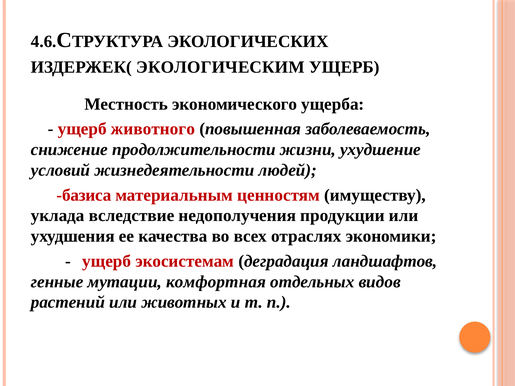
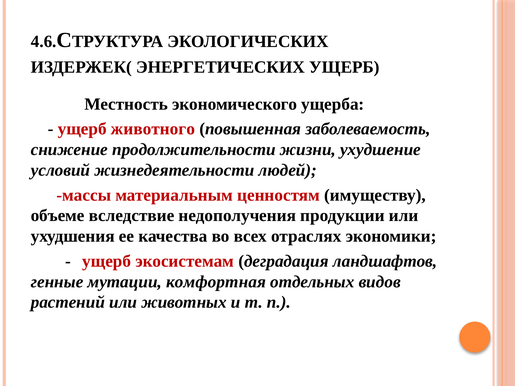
ЭКОЛОГИЧЕСКИМ: ЭКОЛОГИЧЕСКИМ -> ЭНЕРГЕТИЧЕСКИХ (221, 67)
базиса: базиса -> массы (84, 195)
уклада: уклада -> объеме (58, 216)
